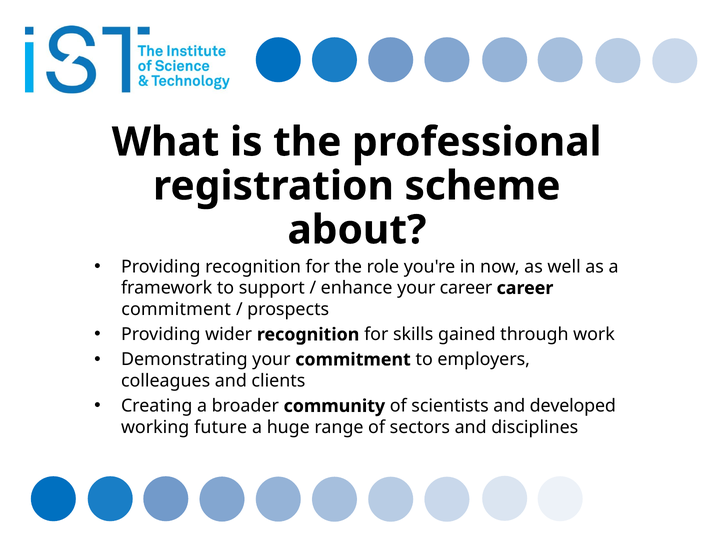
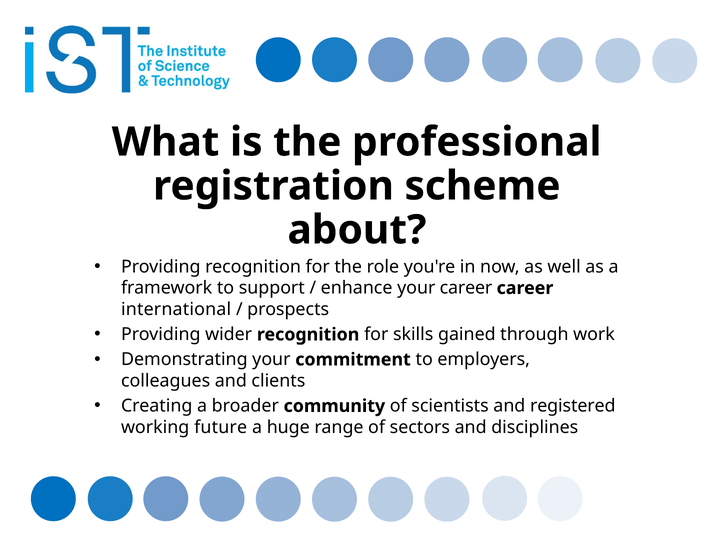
commitment: commitment -> international (176, 309)
developed: developed -> registered (573, 406)
